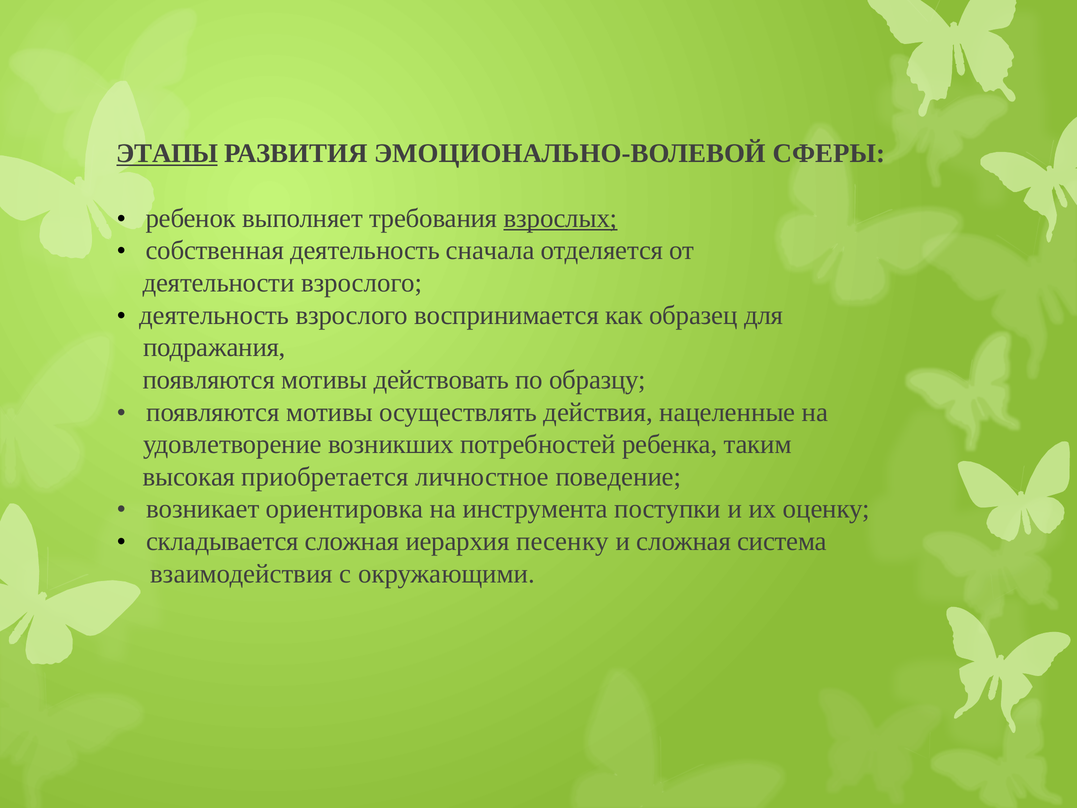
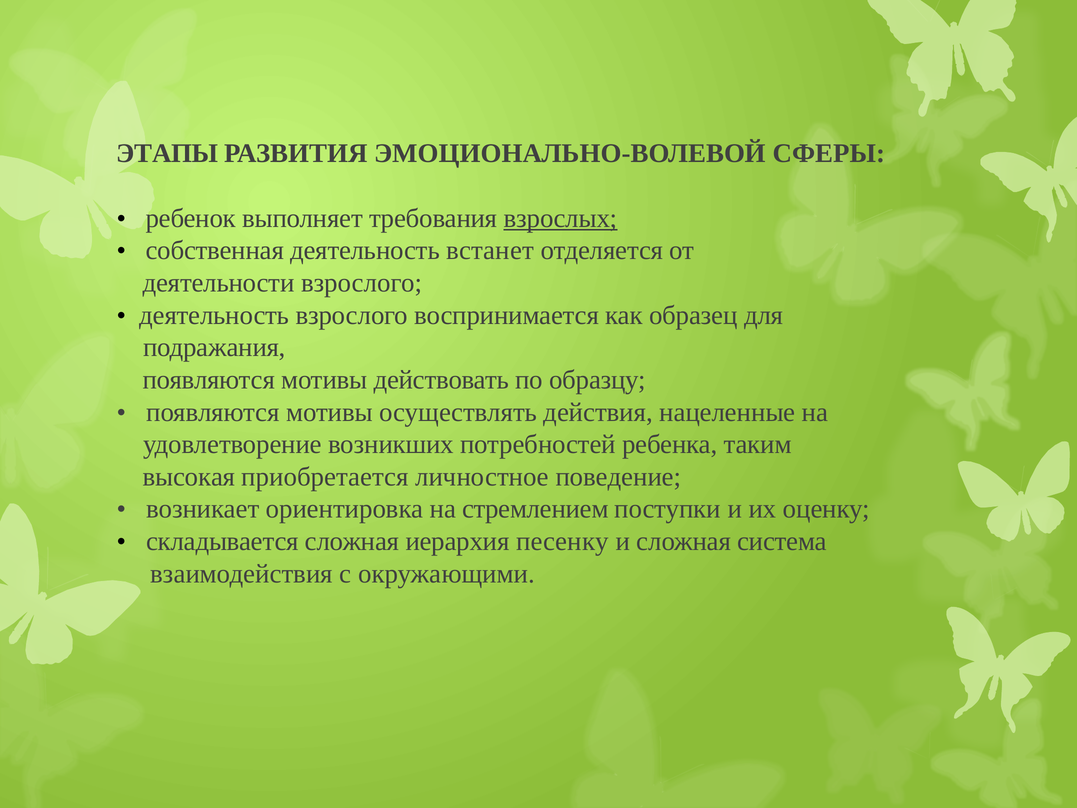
ЭТАПЫ underline: present -> none (167, 154)
сначала: сначала -> встанет (490, 250)
инструмента: инструмента -> стремлением (535, 509)
